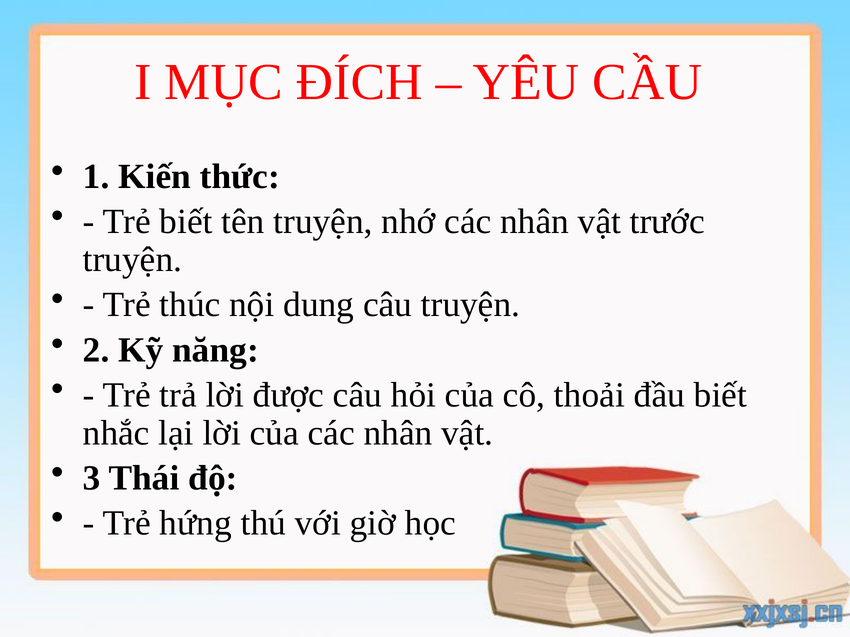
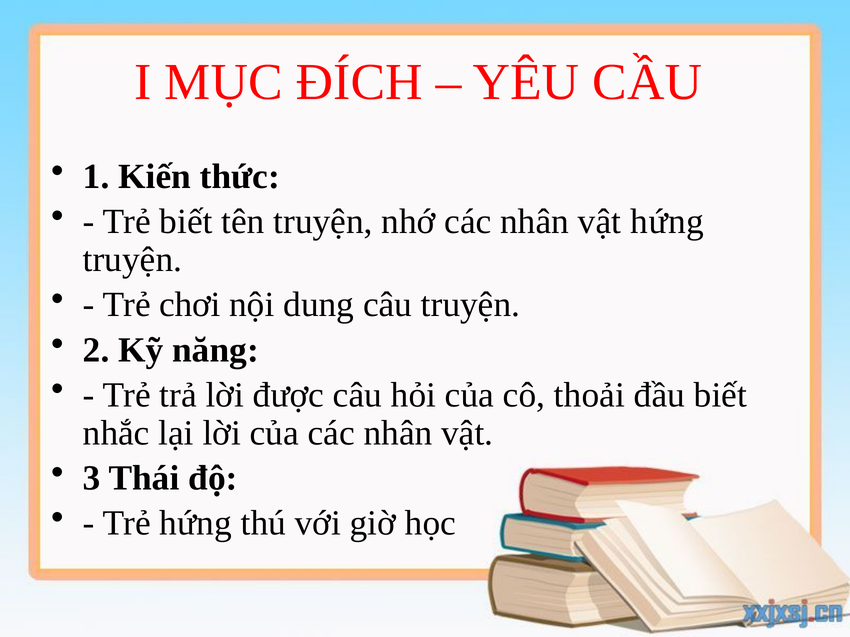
vật trước: trước -> hứng (667, 222)
thúc: thúc -> chơi (190, 305)
